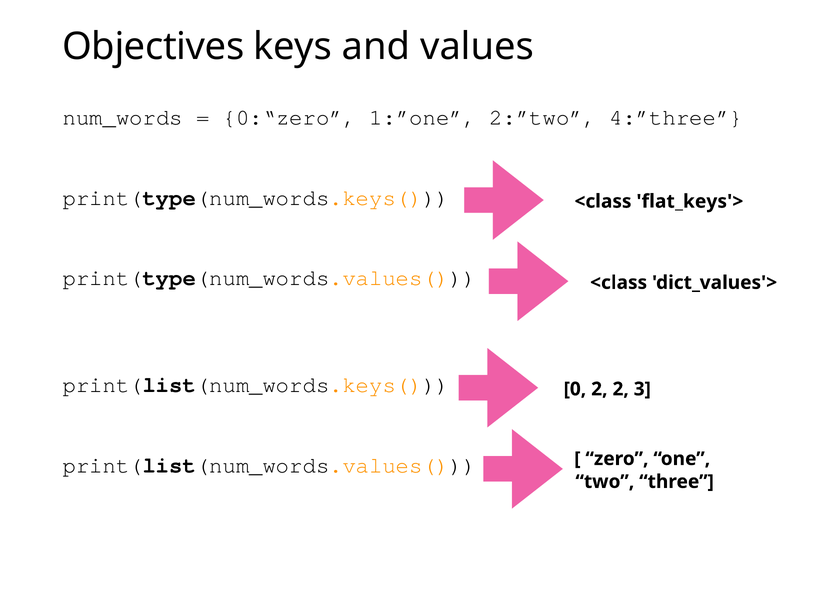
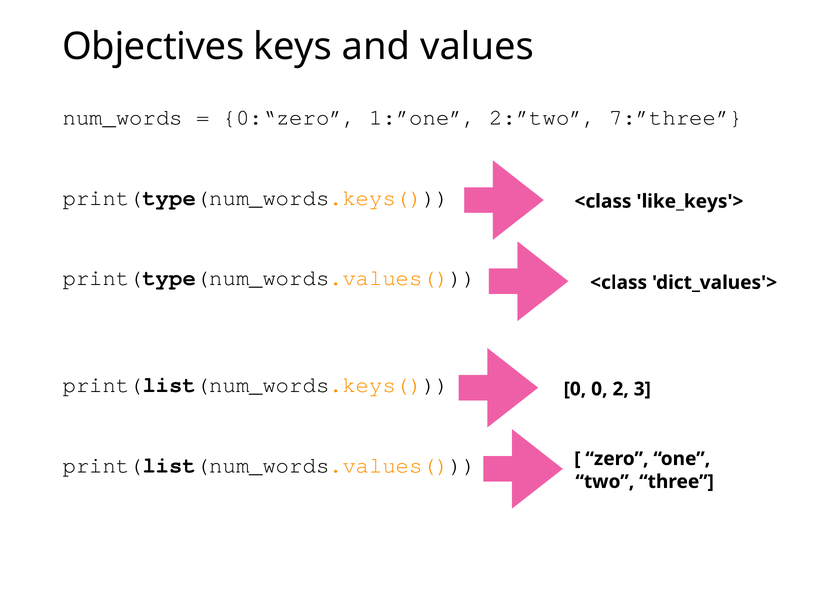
4:”three: 4:”three -> 7:”three (676, 117)
flat_keys'>: flat_keys'> -> like_keys'> (690, 201)
0 2: 2 -> 0 (599, 389)
